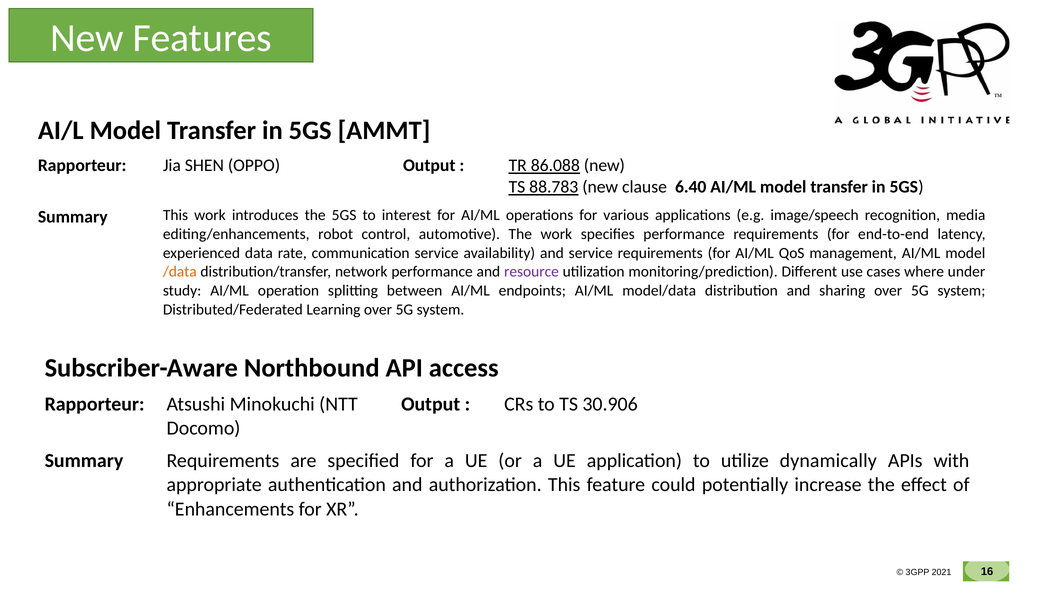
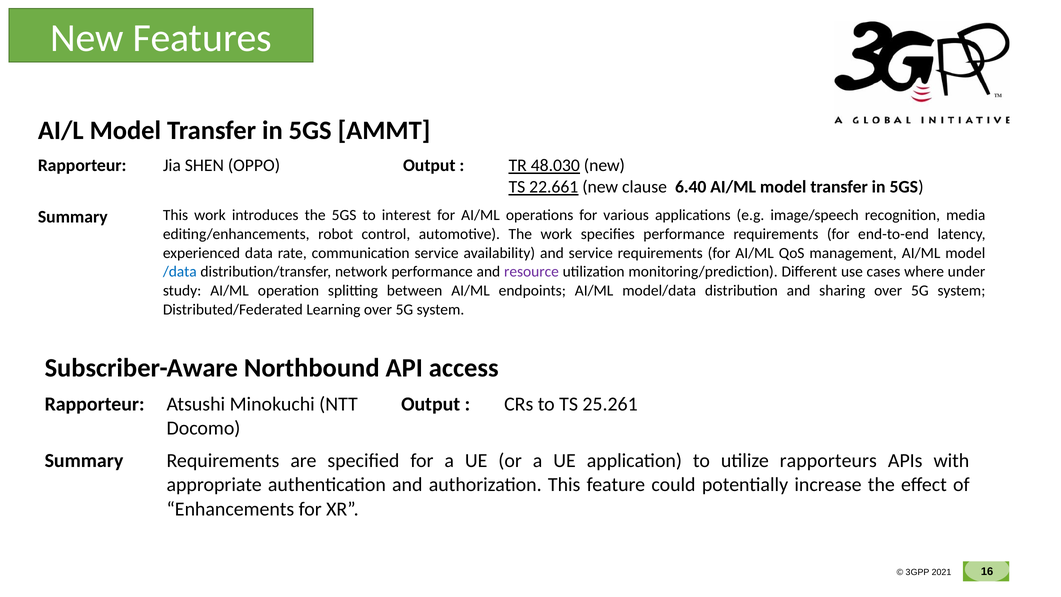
86.088: 86.088 -> 48.030 (555, 165)
88.783: 88.783 -> 22.661 (554, 187)
/data colour: orange -> blue (180, 272)
30.906: 30.906 -> 25.261 (610, 404)
dynamically: dynamically -> rapporteurs (828, 460)
